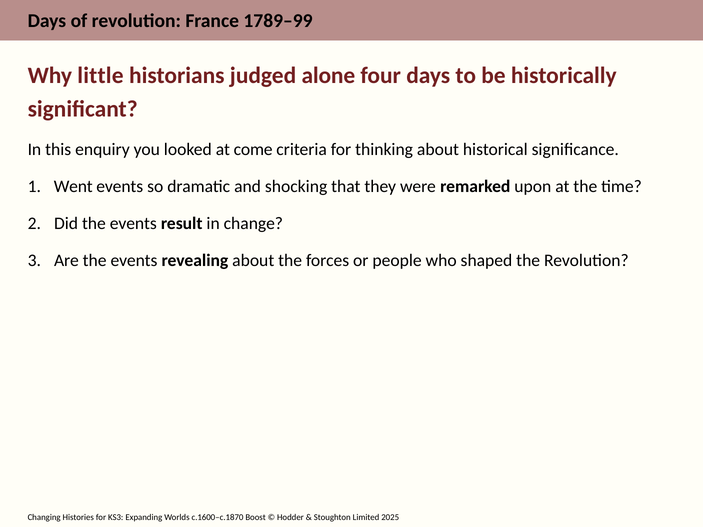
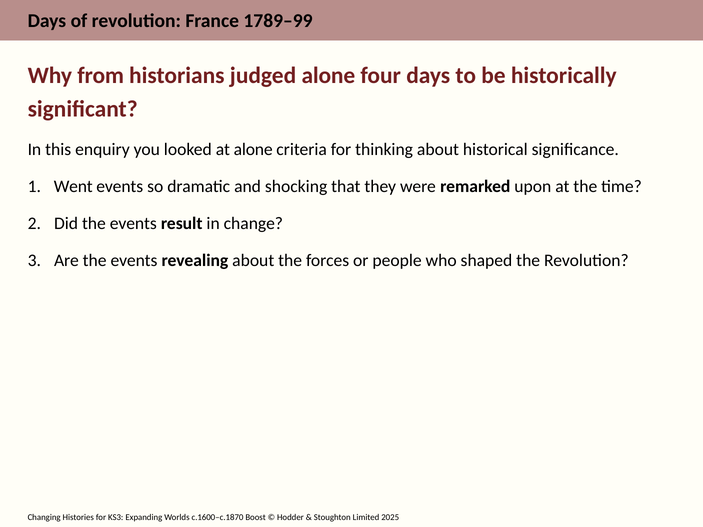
little: little -> from (101, 76)
at come: come -> alone (253, 149)
